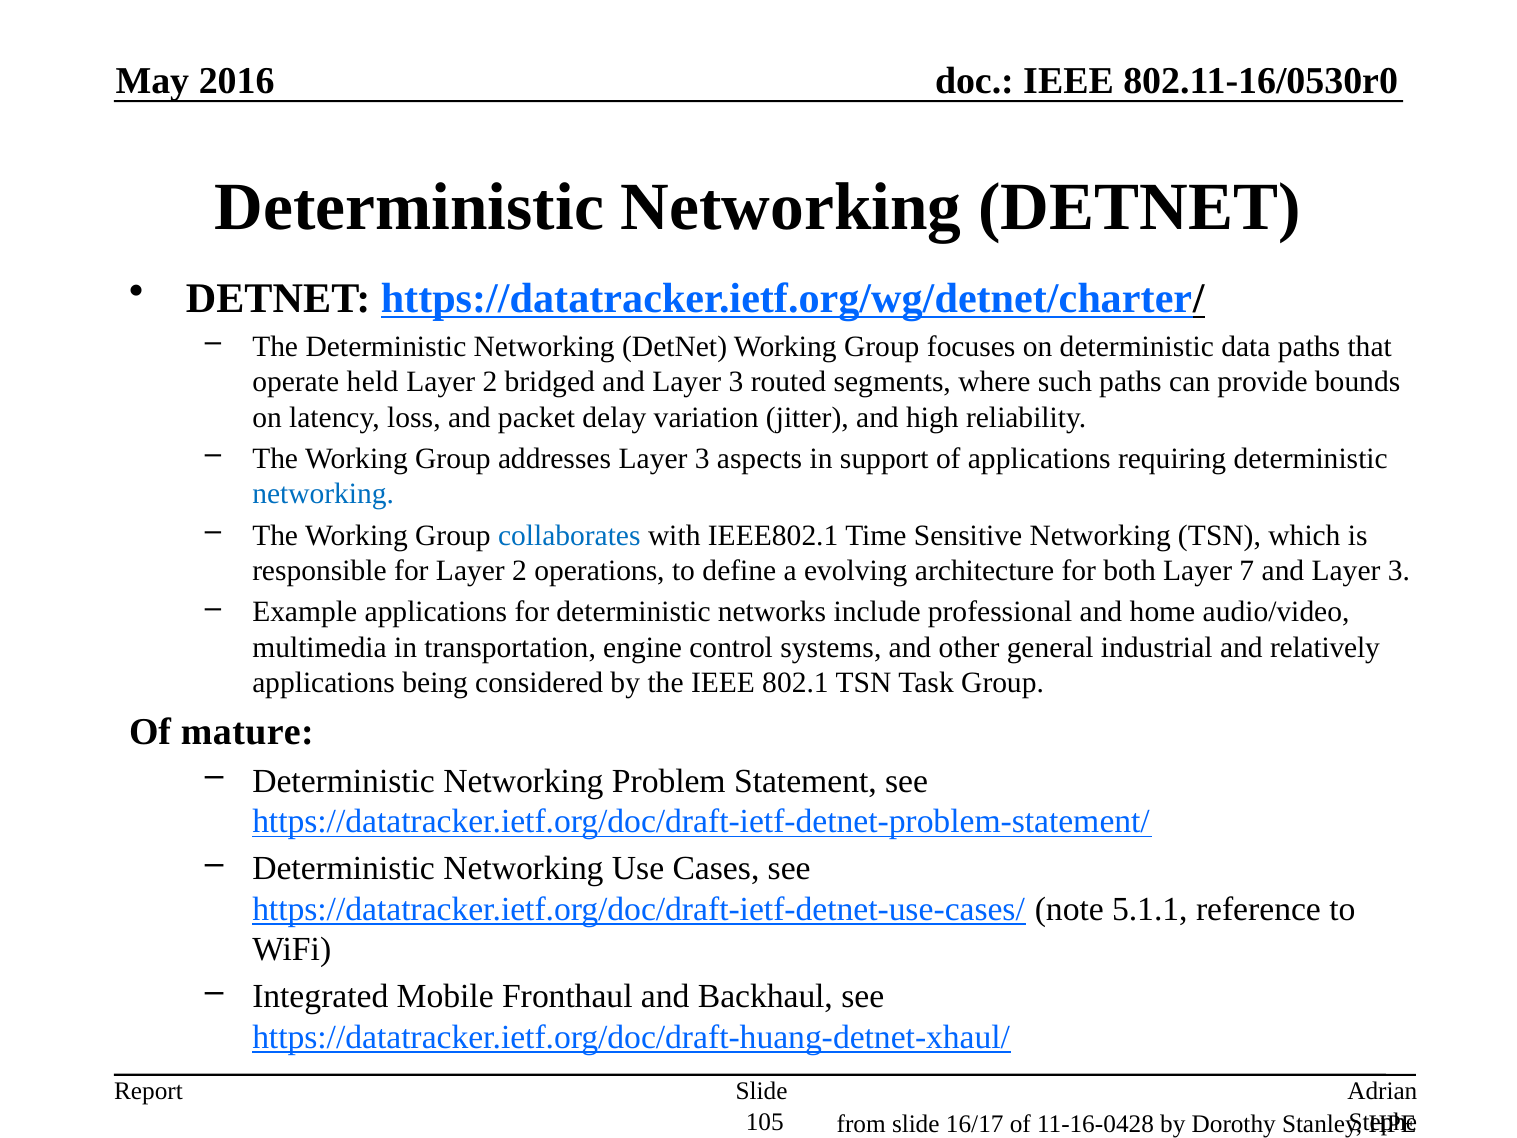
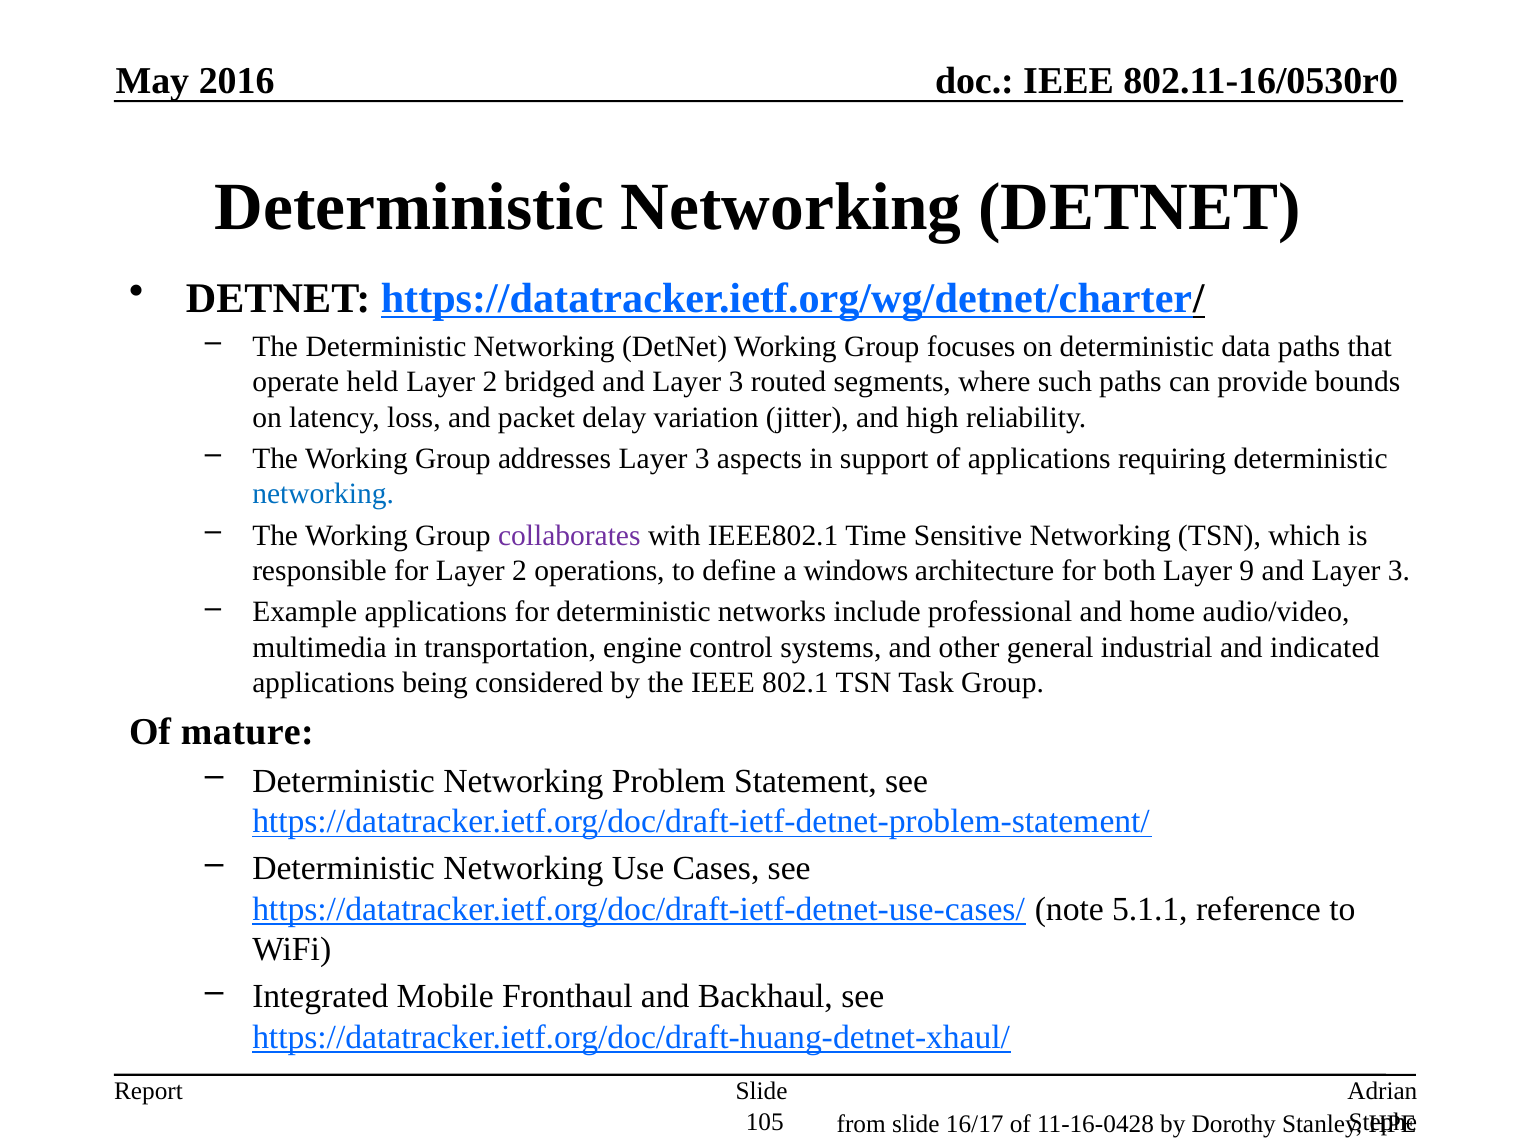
collaborates colour: blue -> purple (569, 535)
evolving: evolving -> windows (856, 571)
7: 7 -> 9 (1247, 571)
relatively: relatively -> indicated (1325, 647)
